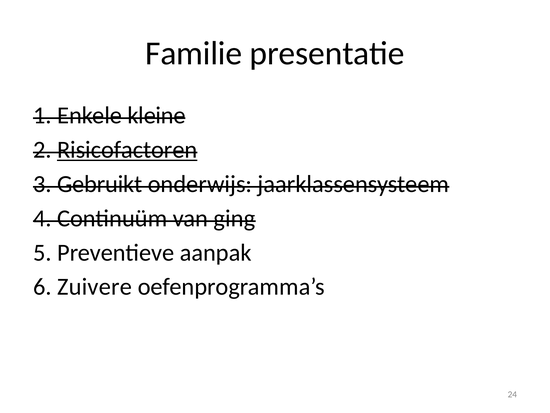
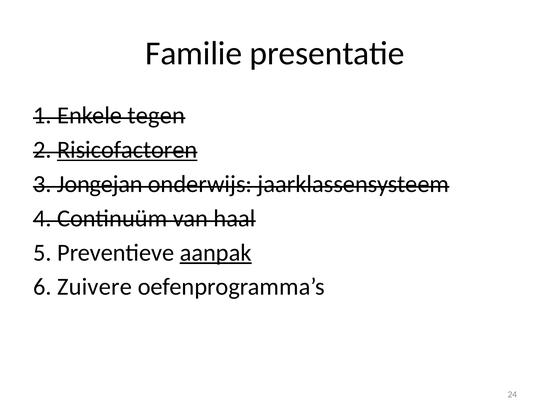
kleine: kleine -> tegen (156, 115)
Gebruikt: Gebruikt -> Jongejan (100, 184)
ging: ging -> haal (234, 218)
aanpak underline: none -> present (216, 252)
